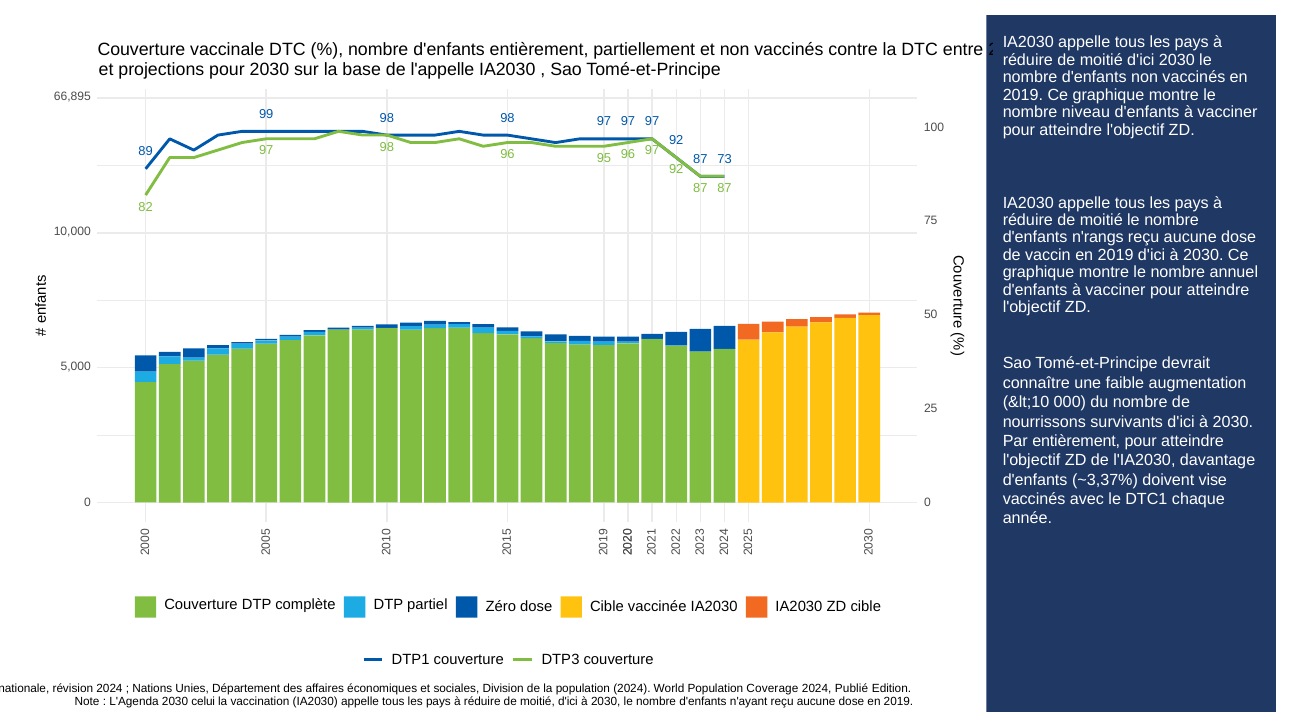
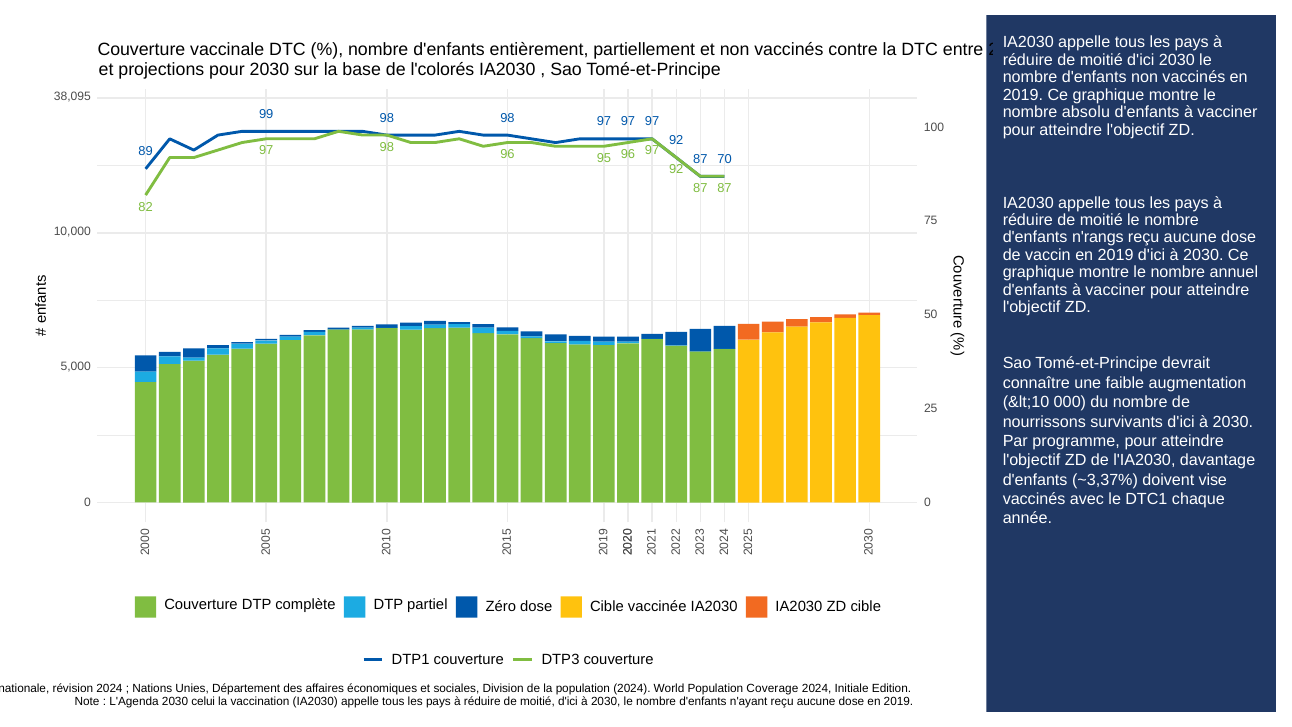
l'appelle: l'appelle -> l'colorés (442, 69)
66,895: 66,895 -> 38,095 (72, 97)
niveau: niveau -> absolu (1086, 112)
73: 73 -> 70 (725, 159)
Par entièrement: entièrement -> programme (1076, 441)
Publié: Publié -> Initiale (852, 688)
